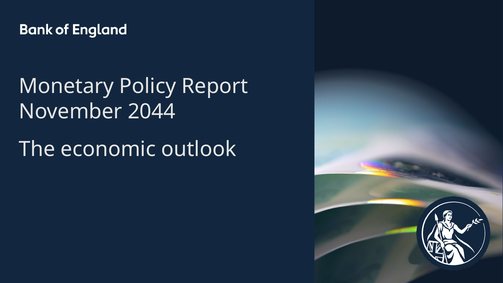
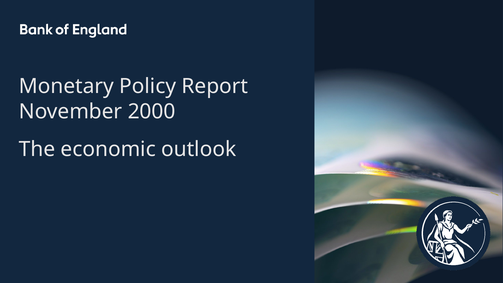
2044: 2044 -> 2000 (152, 111)
